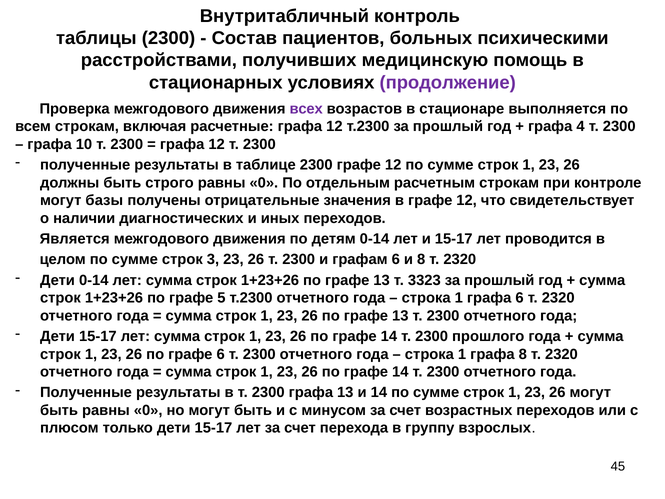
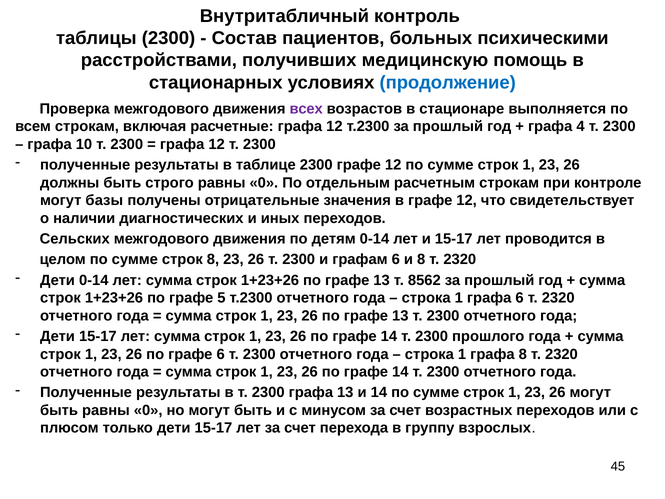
продолжение colour: purple -> blue (448, 82)
Является: Является -> Сельских (75, 239)
строк 3: 3 -> 8 (213, 259)
3323: 3323 -> 8562 (424, 280)
